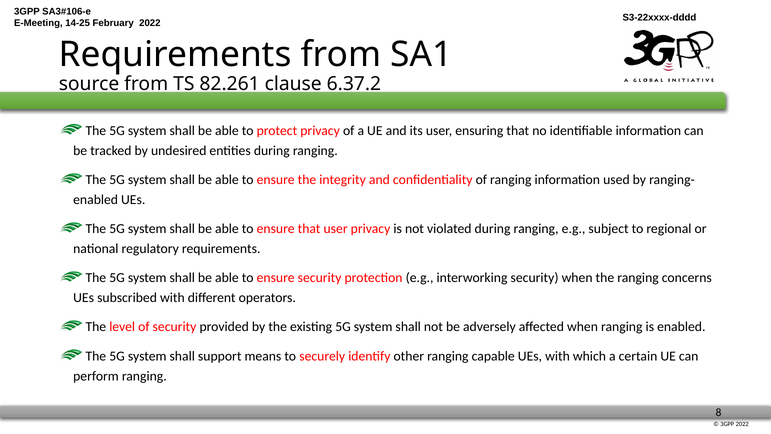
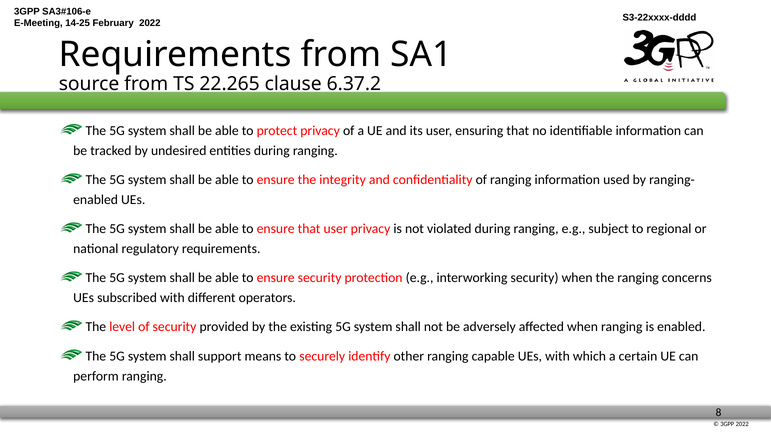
82.261: 82.261 -> 22.265 (230, 84)
